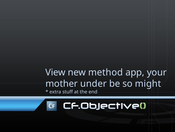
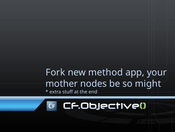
View: View -> Fork (55, 72)
under: under -> nodes (93, 83)
